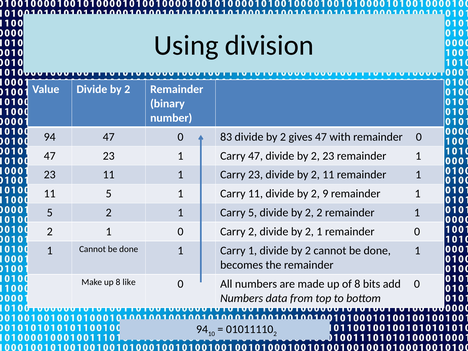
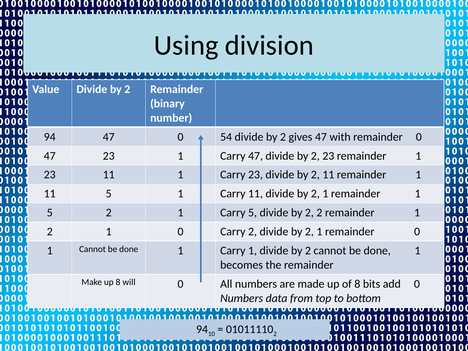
83: 83 -> 54 (226, 137)
9: 9 -> 1 (325, 194)
like: like -> will (129, 282)
